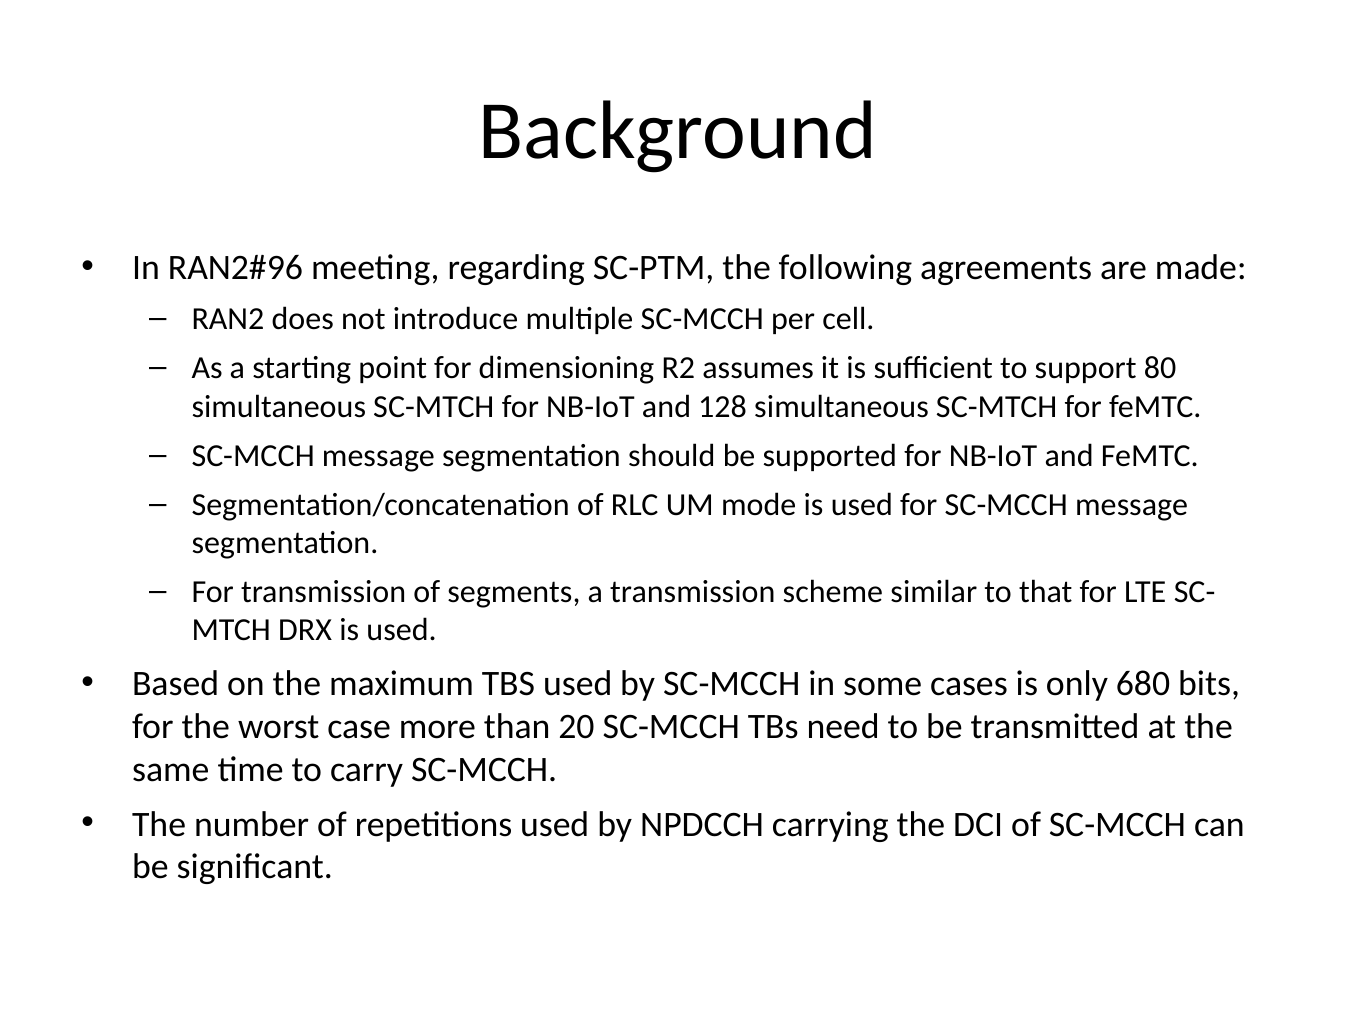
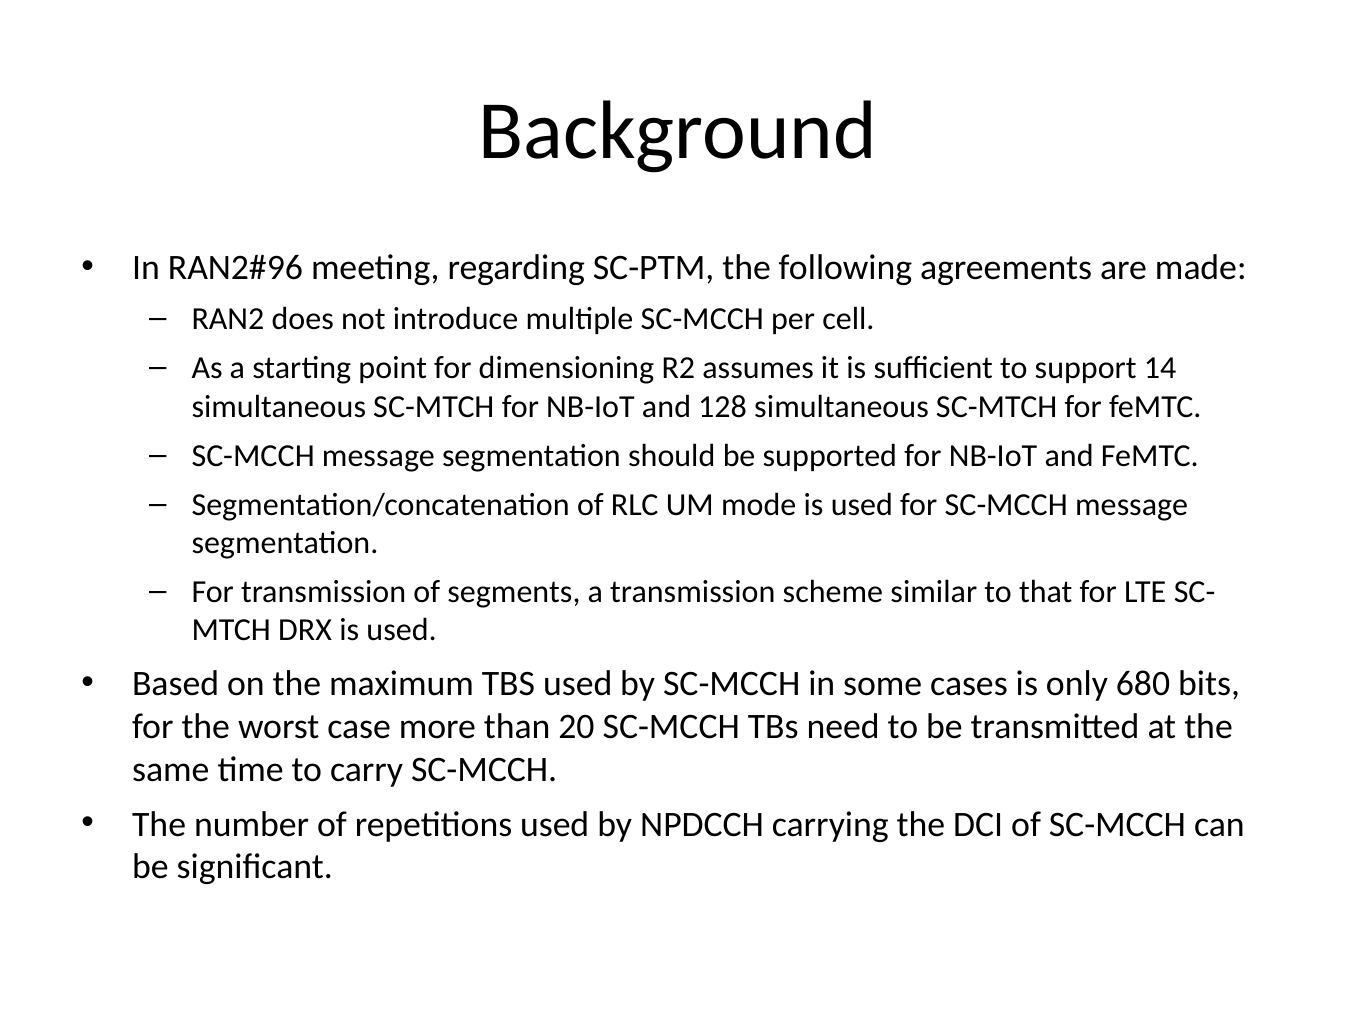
80: 80 -> 14 (1160, 368)
